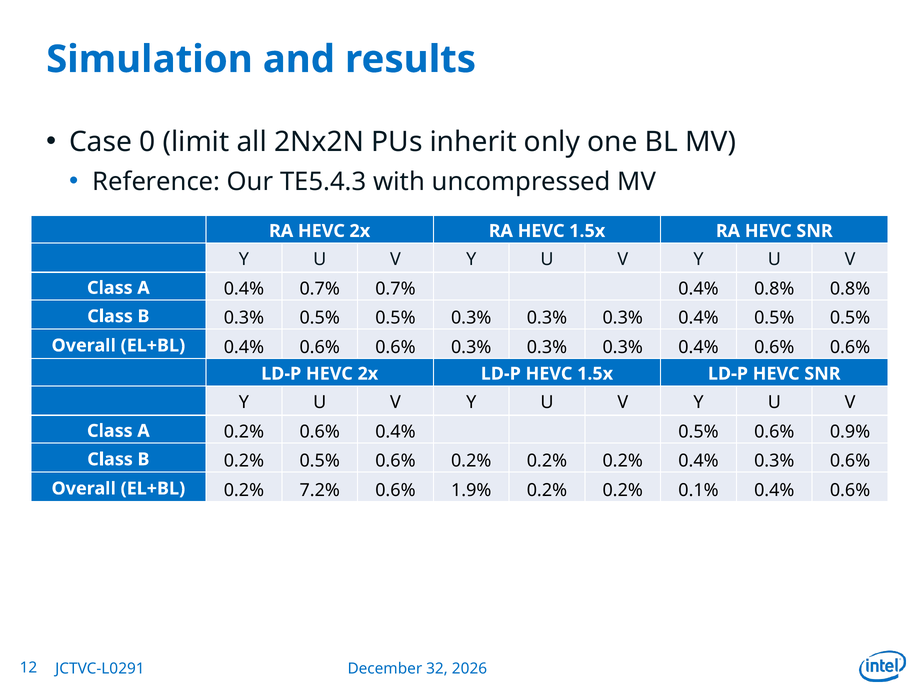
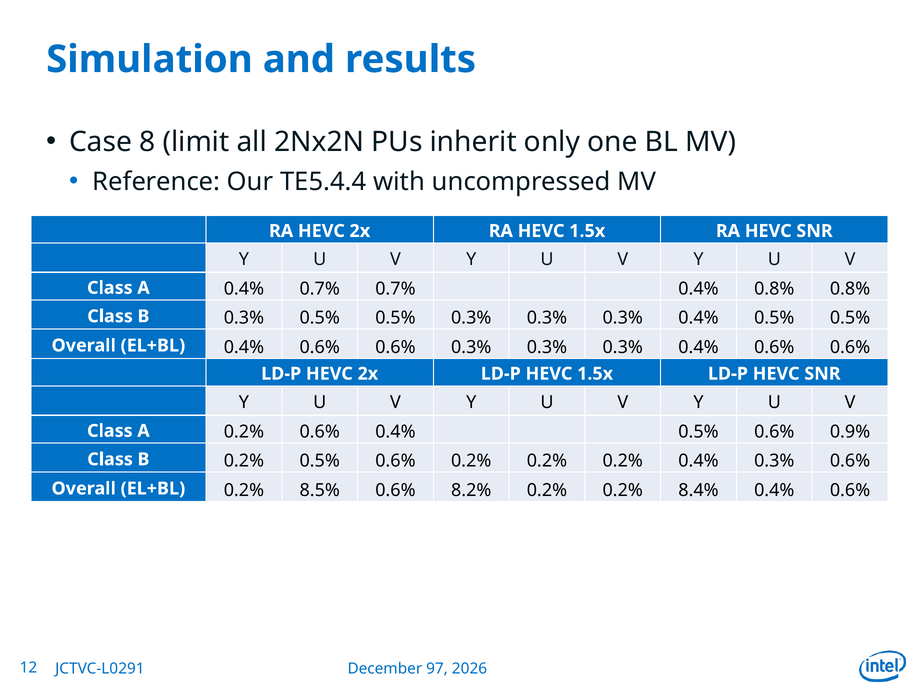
0: 0 -> 8 (147, 142)
TE5.4.3: TE5.4.3 -> TE5.4.4 (323, 182)
7.2%: 7.2% -> 8.5% (320, 490)
1.9%: 1.9% -> 8.2% (471, 490)
0.1%: 0.1% -> 8.4% (699, 490)
32: 32 -> 97 (437, 669)
